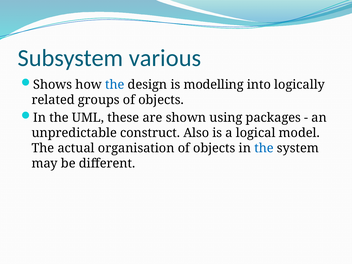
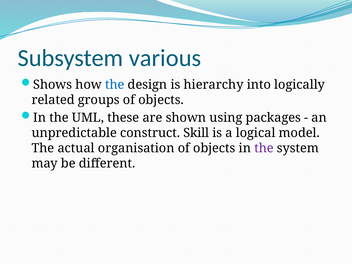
modelling: modelling -> hierarchy (214, 85)
Also: Also -> Skill (196, 133)
the colour: blue -> purple (264, 148)
